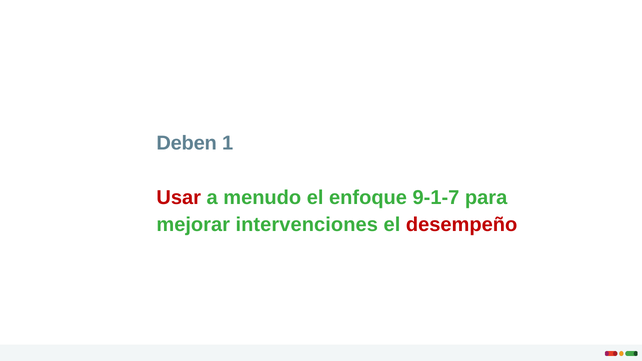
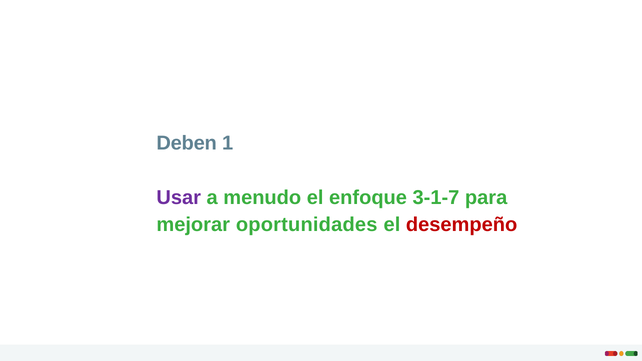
Usar colour: red -> purple (179, 197)
9-1-7: 9-1-7 -> 3-1-7 (436, 197)
intervenciones: intervenciones -> oportunidades (307, 225)
